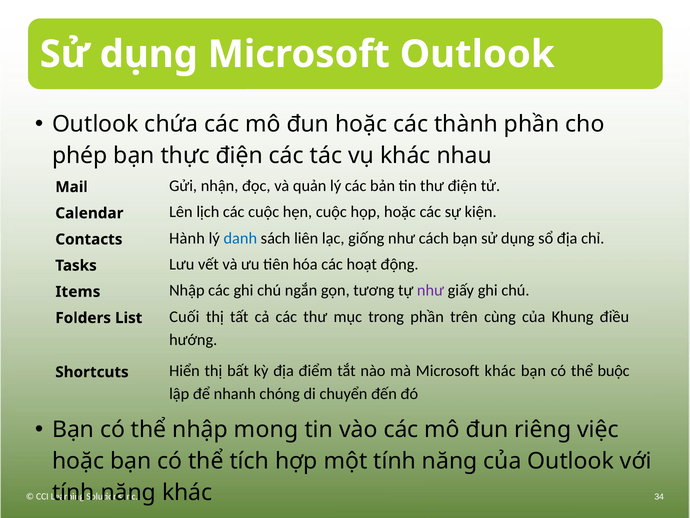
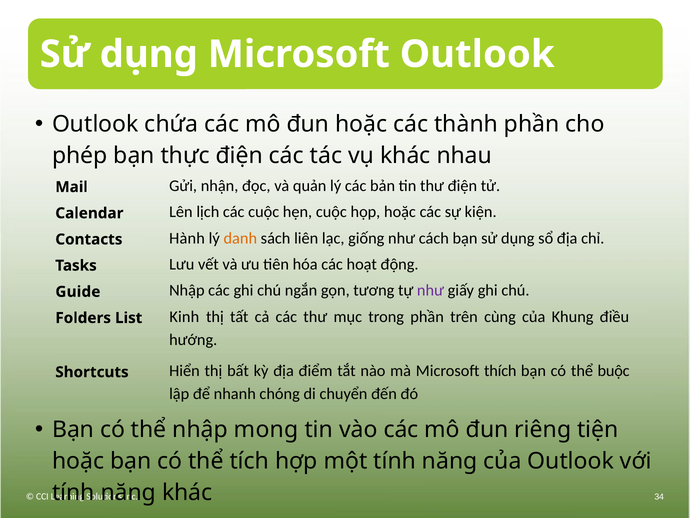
danh colour: blue -> orange (240, 238)
Items: Items -> Guide (78, 292)
Cuối: Cuối -> Kinh (184, 316)
Microsoft khác: khác -> thích (500, 371)
việc: việc -> tiện (598, 429)
